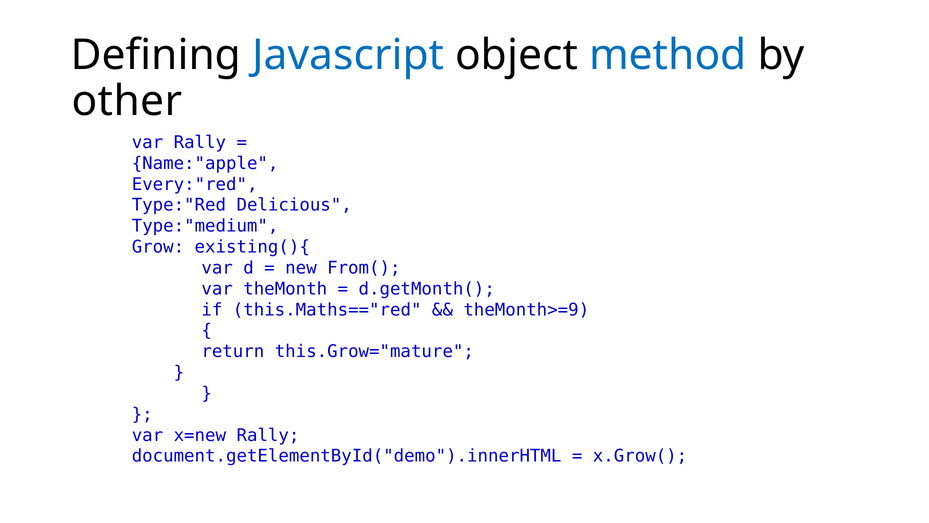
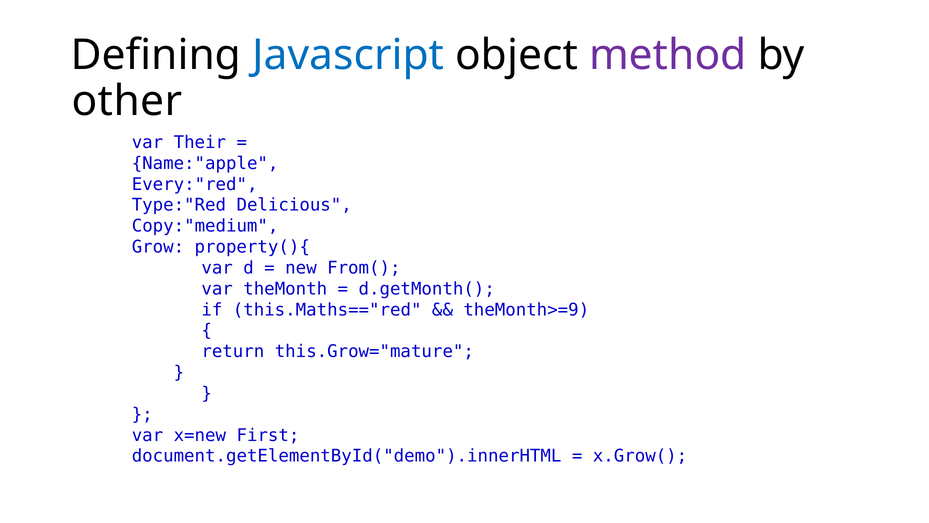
method colour: blue -> purple (668, 55)
var Rally: Rally -> Their (200, 142)
Type:"medium: Type:"medium -> Copy:"medium (205, 226)
existing(){: existing(){ -> property(){ (252, 247)
x=new Rally: Rally -> First (268, 435)
